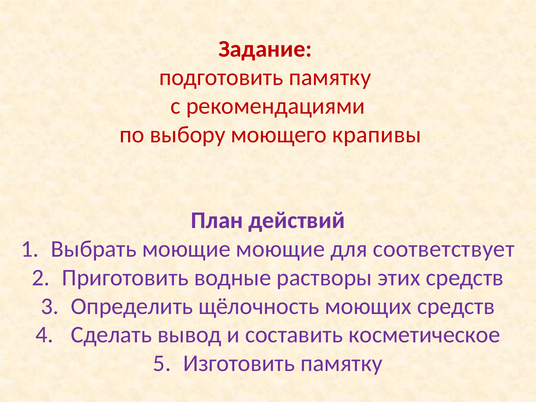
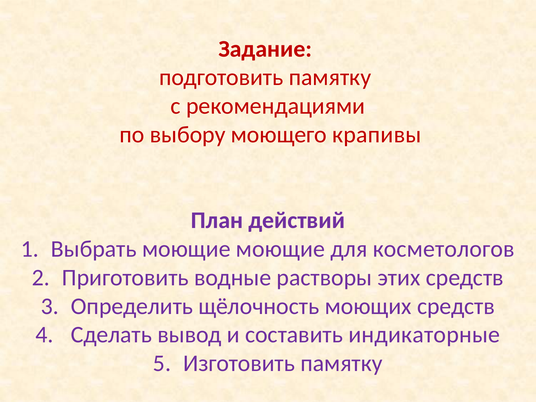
соответствует: соответствует -> косметологов (444, 249)
косметическое: косметическое -> индикаторные (424, 335)
